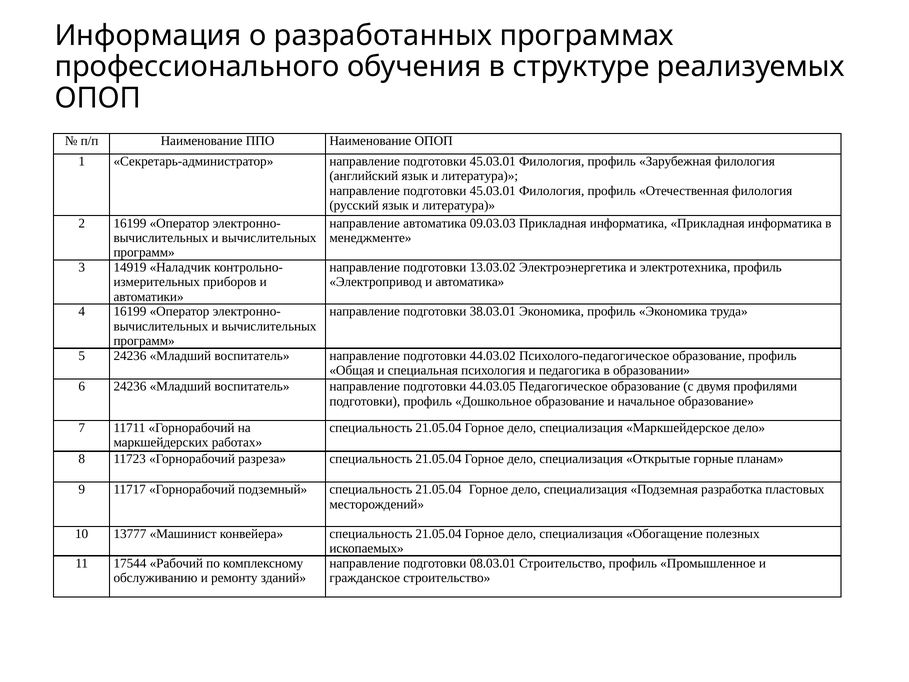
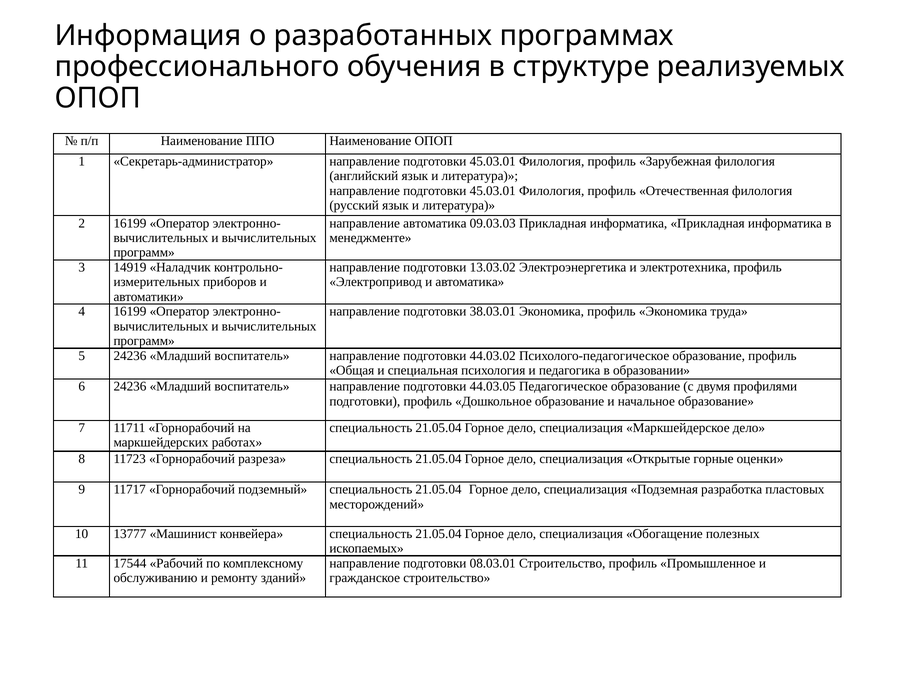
планам: планам -> оценки (760, 459)
